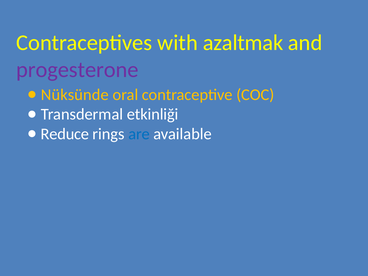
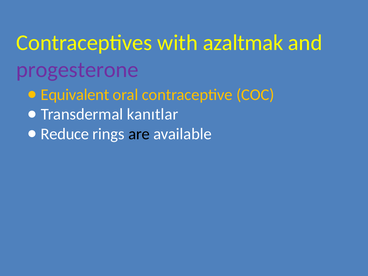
Nüksünde: Nüksünde -> Equivalent (75, 95)
etkinliği: etkinliği -> kanıtlar (153, 114)
are colour: blue -> black (139, 134)
